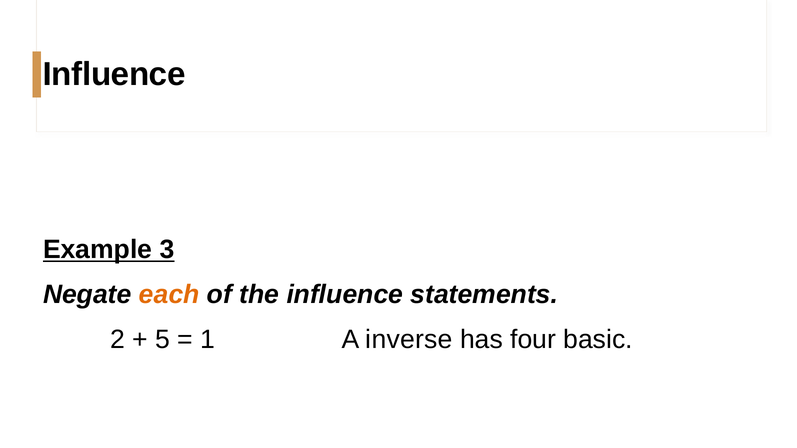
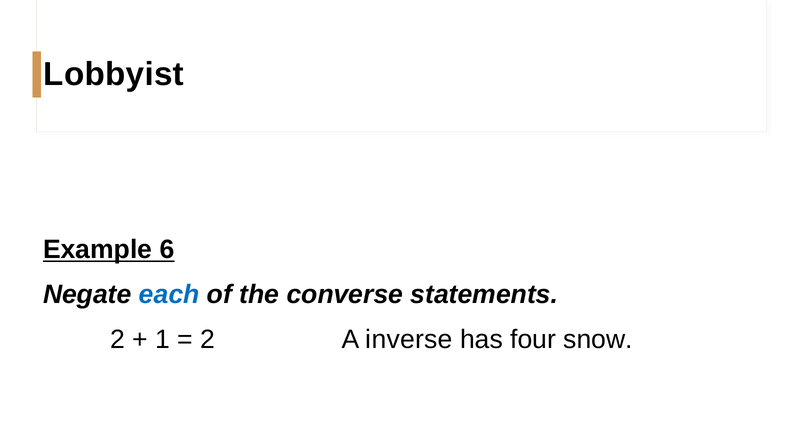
Influence: Influence -> Lobbyist (114, 74)
3: 3 -> 6 (167, 250)
each colour: orange -> blue (169, 295)
the influence: influence -> converse (345, 295)
5: 5 -> 1 (163, 340)
1: 1 -> 2 (208, 340)
basic: basic -> snow (598, 340)
